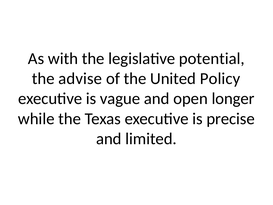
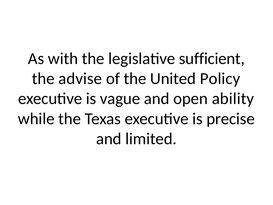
potential: potential -> sufficient (212, 59)
longer: longer -> ability (233, 99)
